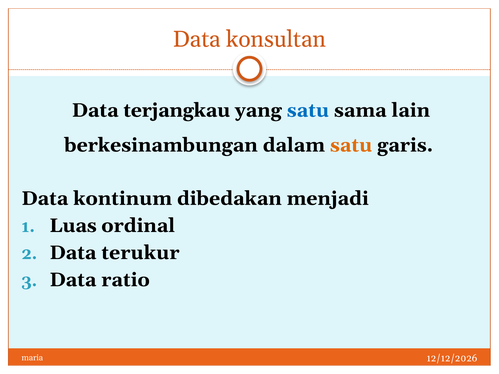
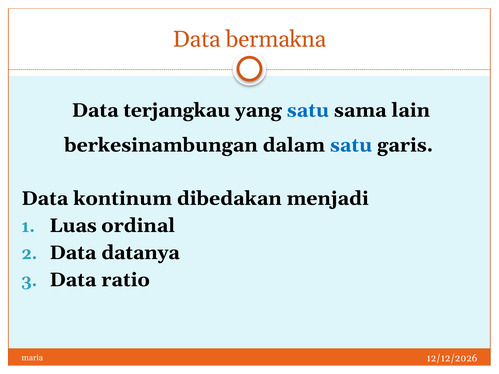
konsultan: konsultan -> bermakna (276, 39)
satu colour: orange -> blue (351, 145)
terukur: terukur -> datanya (141, 253)
